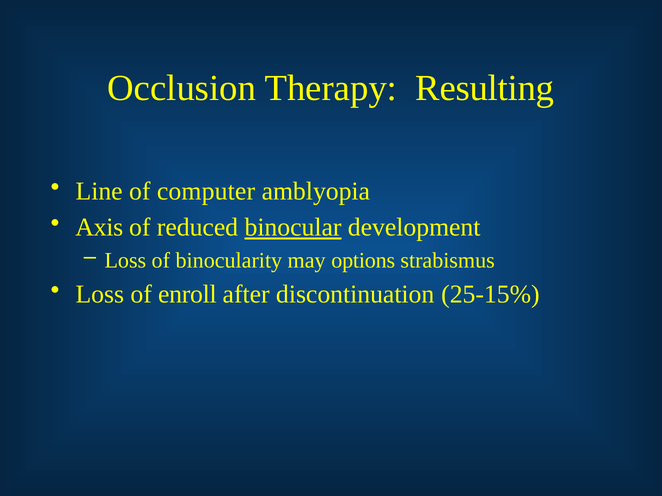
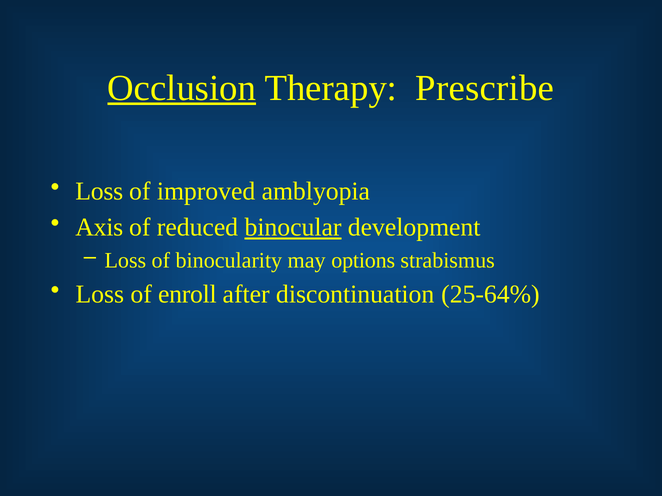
Occlusion underline: none -> present (182, 88)
Resulting: Resulting -> Prescribe (485, 88)
Line: Line -> Loss (99, 192)
computer: computer -> improved (206, 192)
25-15%: 25-15% -> 25-64% (490, 295)
